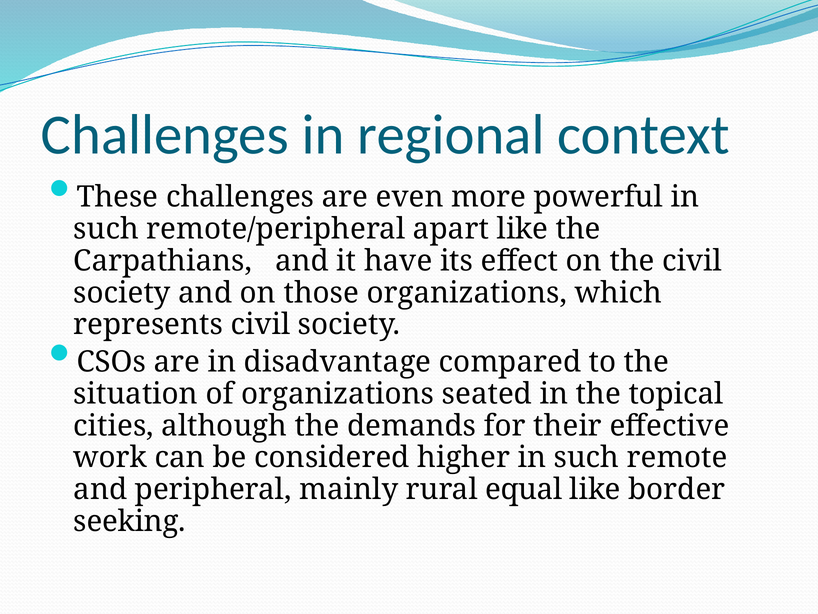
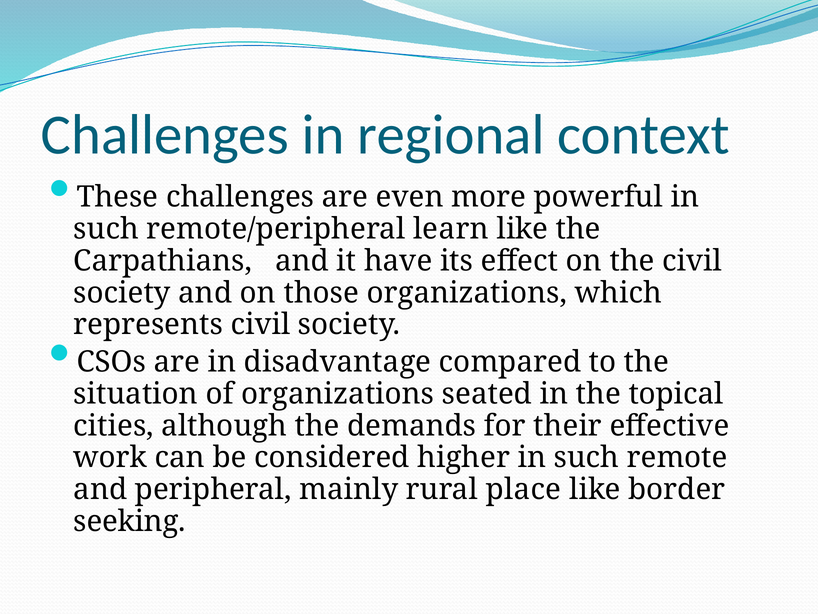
apart: apart -> learn (451, 229)
equal: equal -> place (523, 489)
